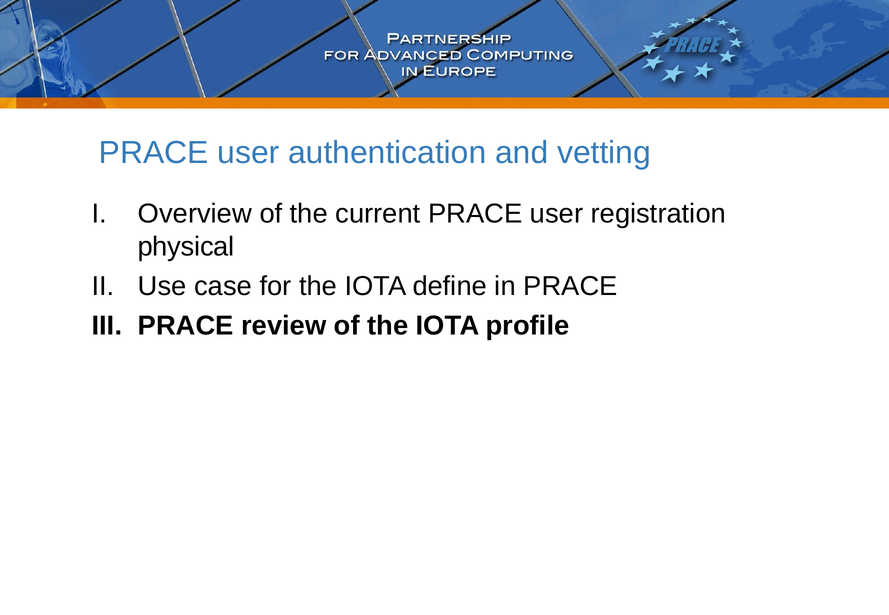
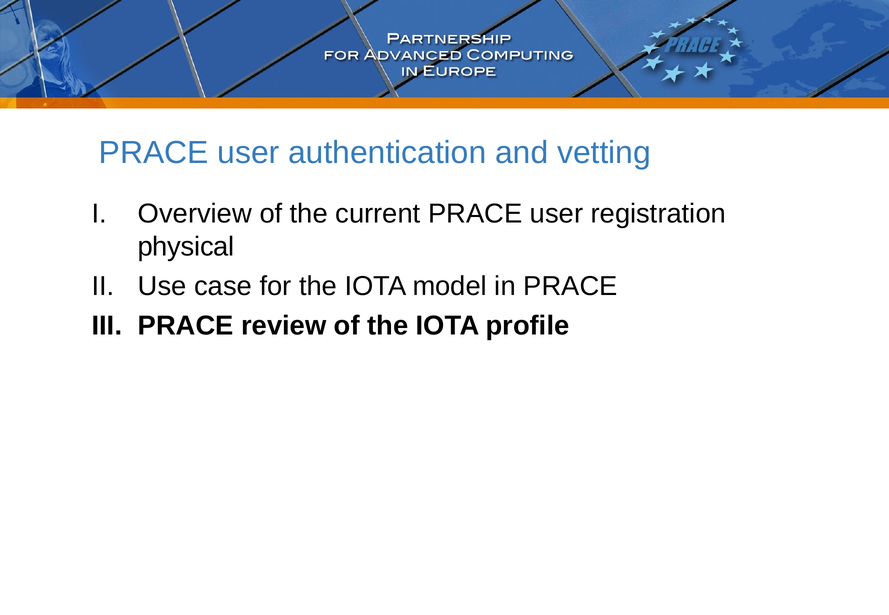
define: define -> model (450, 286)
